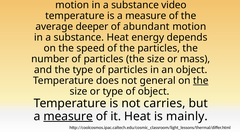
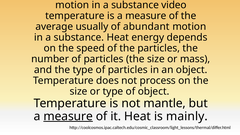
deeper: deeper -> usually (92, 27)
general: general -> process (158, 81)
the underline: present -> none (201, 81)
carries: carries -> mantle (165, 103)
